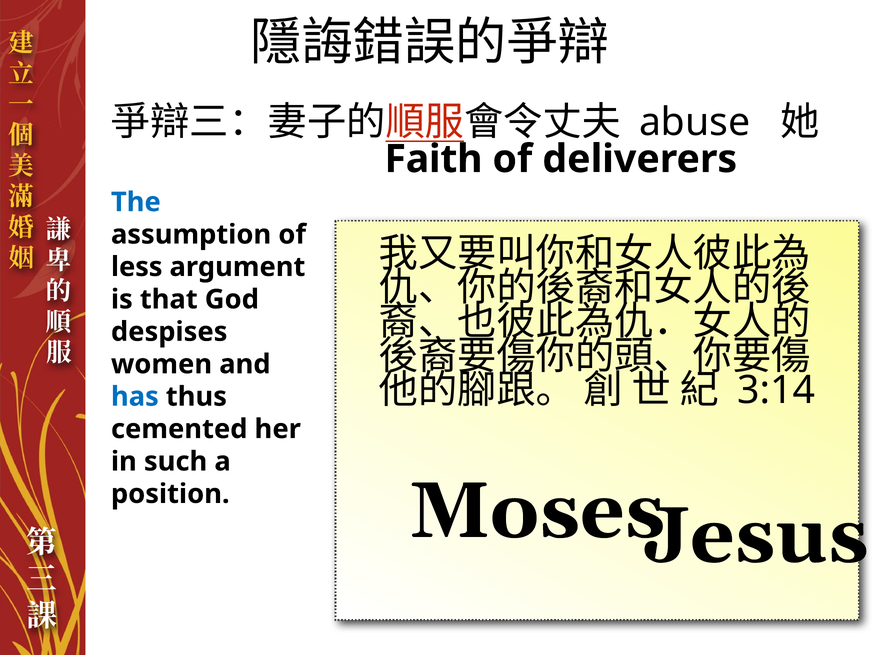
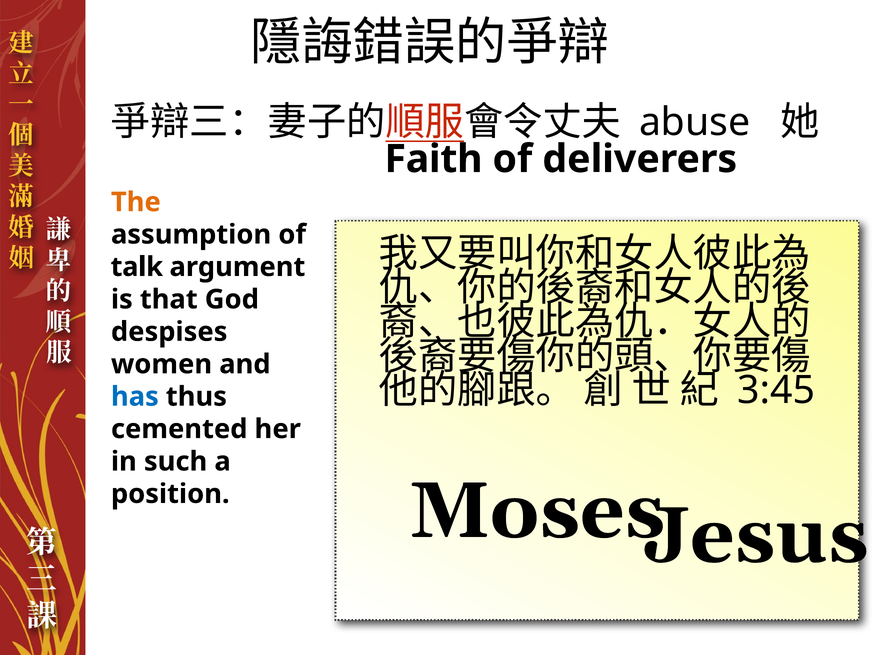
The colour: blue -> orange (136, 202)
less: less -> talk (137, 267)
3:14: 3:14 -> 3:45 (776, 391)
